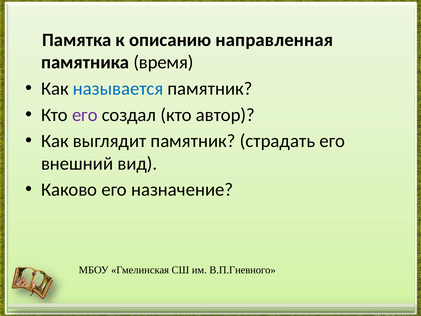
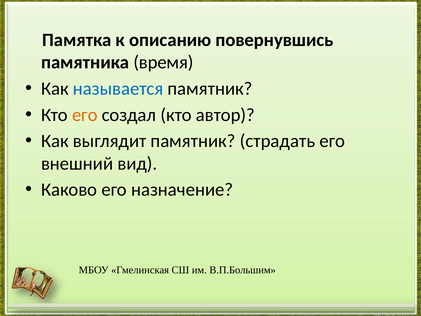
направленная: направленная -> повернувшись (275, 40)
его colour: purple -> orange (85, 115)
В.П.Гневного: В.П.Гневного -> В.П.Большим (243, 270)
